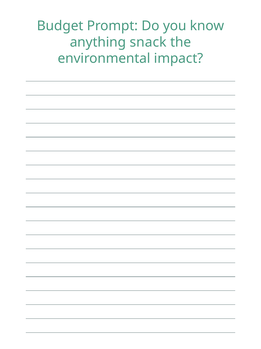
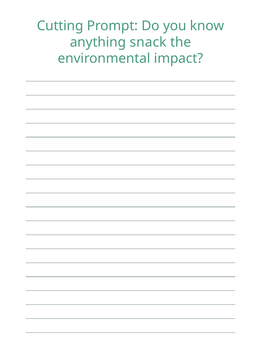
Budget: Budget -> Cutting (60, 26)
